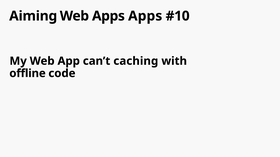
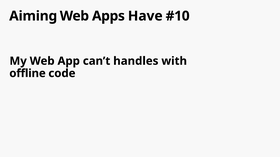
Apps Apps: Apps -> Have (145, 16)
caching: caching -> handles (136, 61)
